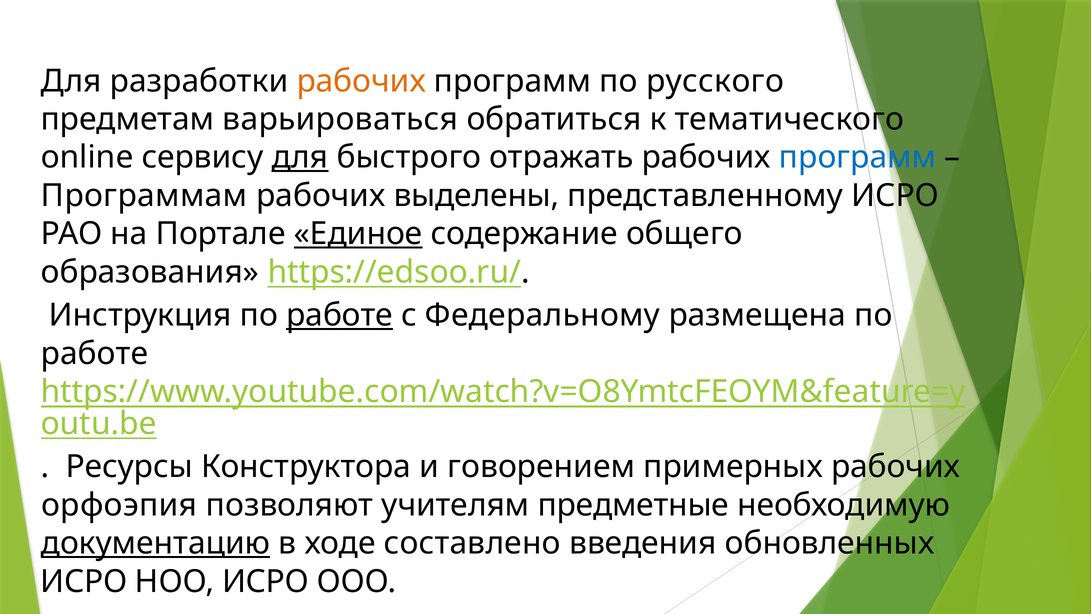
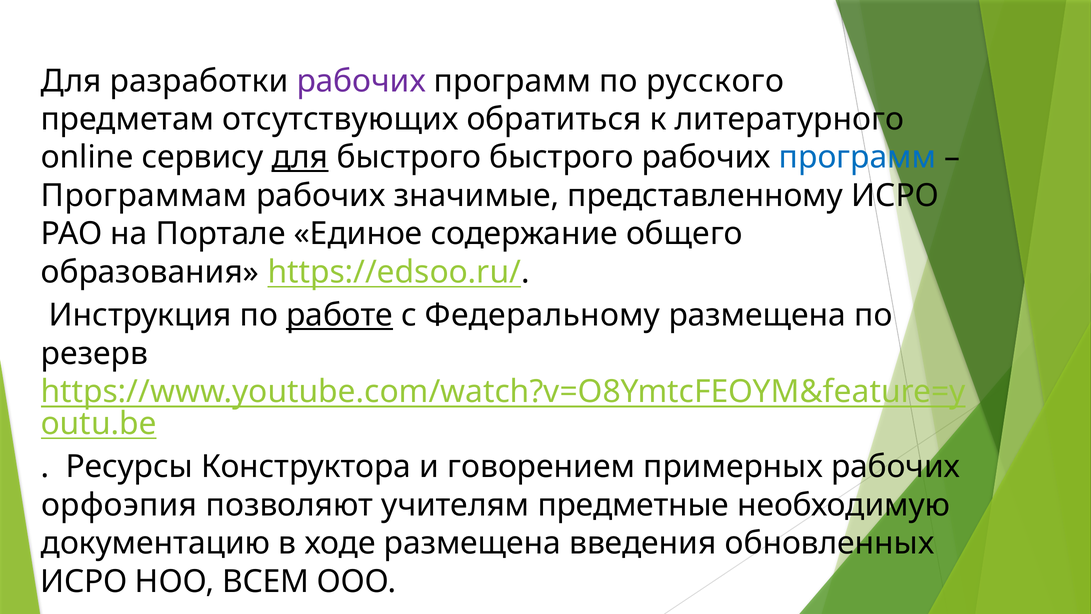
рабочих colour: orange -> purple (361, 81)
варьироваться: варьироваться -> отсутствующих (340, 119)
тематического: тематического -> литературного (789, 119)
быстрого отражать: отражать -> быстрого (561, 157)
выделены: выделены -> значимые (476, 196)
Единое underline: present -> none (358, 234)
работе: работе -> резерв (94, 353)
документацию underline: present -> none (156, 543)
ходе составлено: составлено -> размещена (472, 543)
НОО ИСРО: ИСРО -> ВСЕМ (266, 581)
